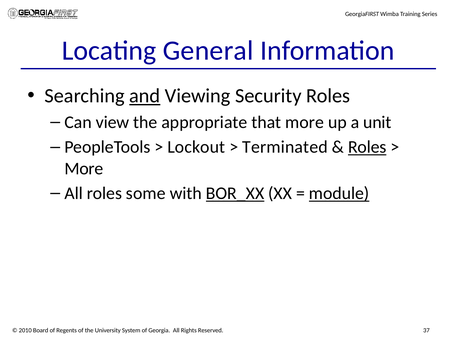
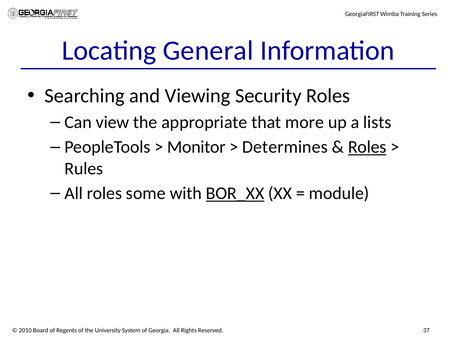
and underline: present -> none (145, 96)
unit: unit -> lists (377, 122)
Lockout: Lockout -> Monitor (196, 147)
Terminated: Terminated -> Determines (285, 147)
More: More -> Rules (84, 168)
module underline: present -> none (339, 193)
